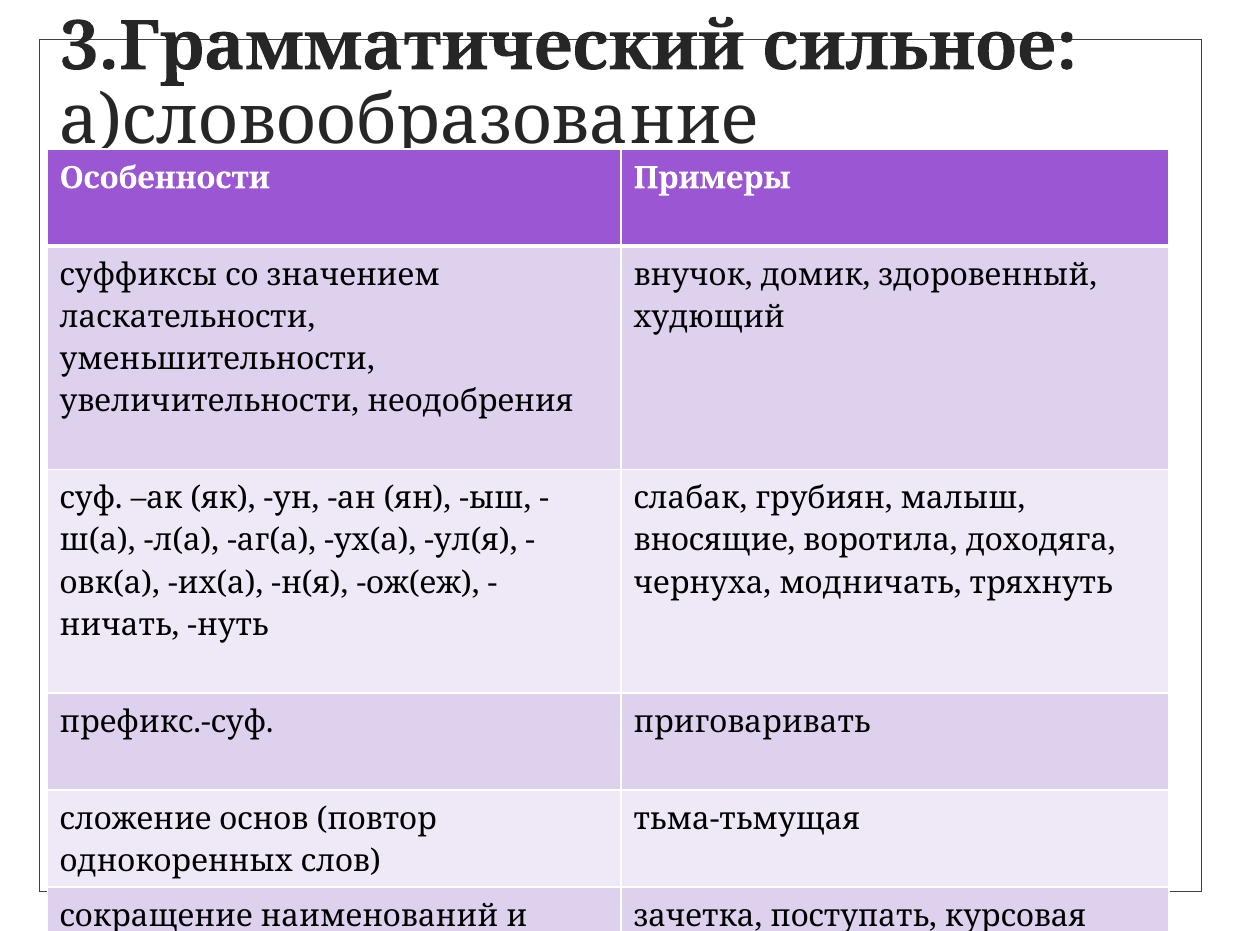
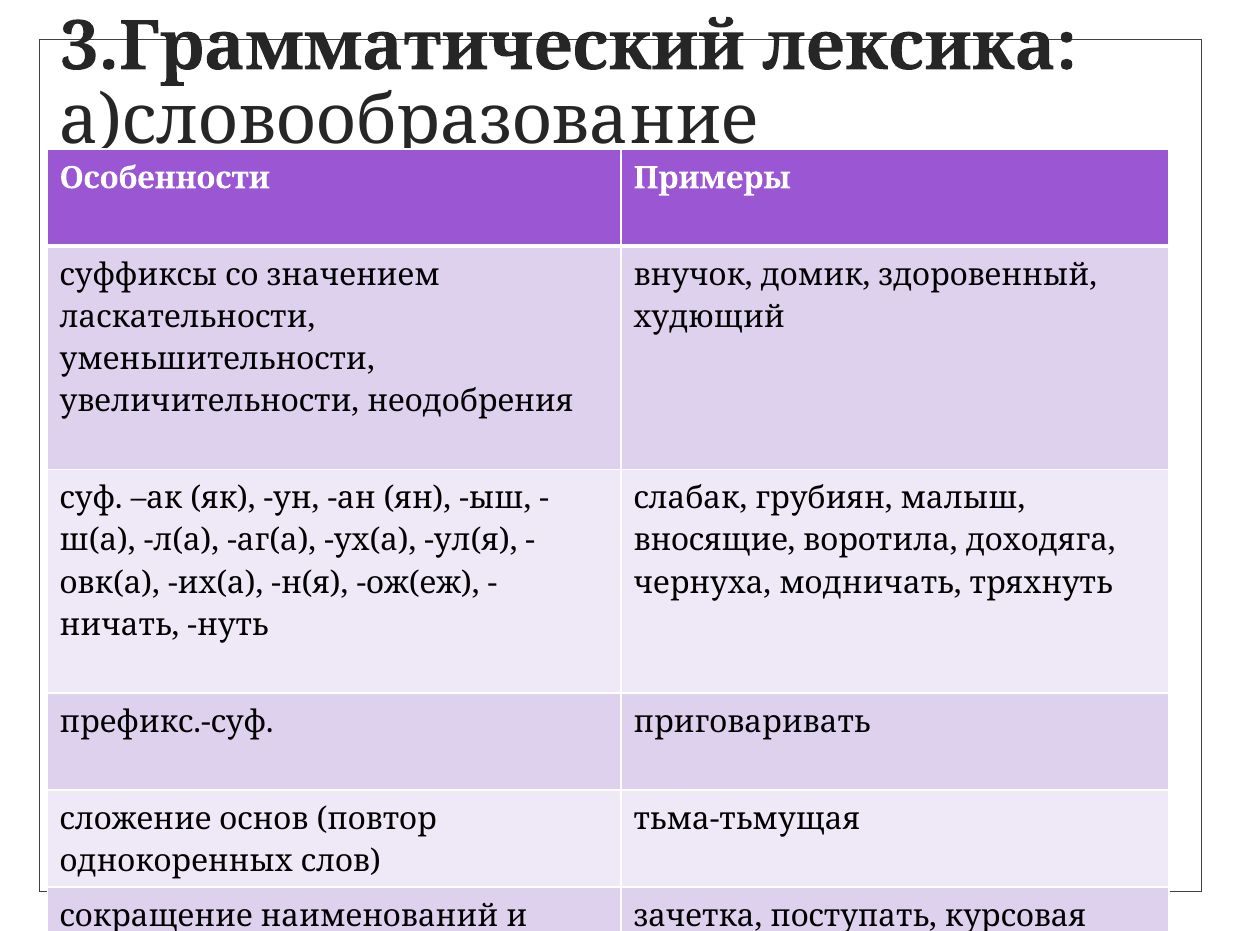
сильное: сильное -> лексика (920, 47)
